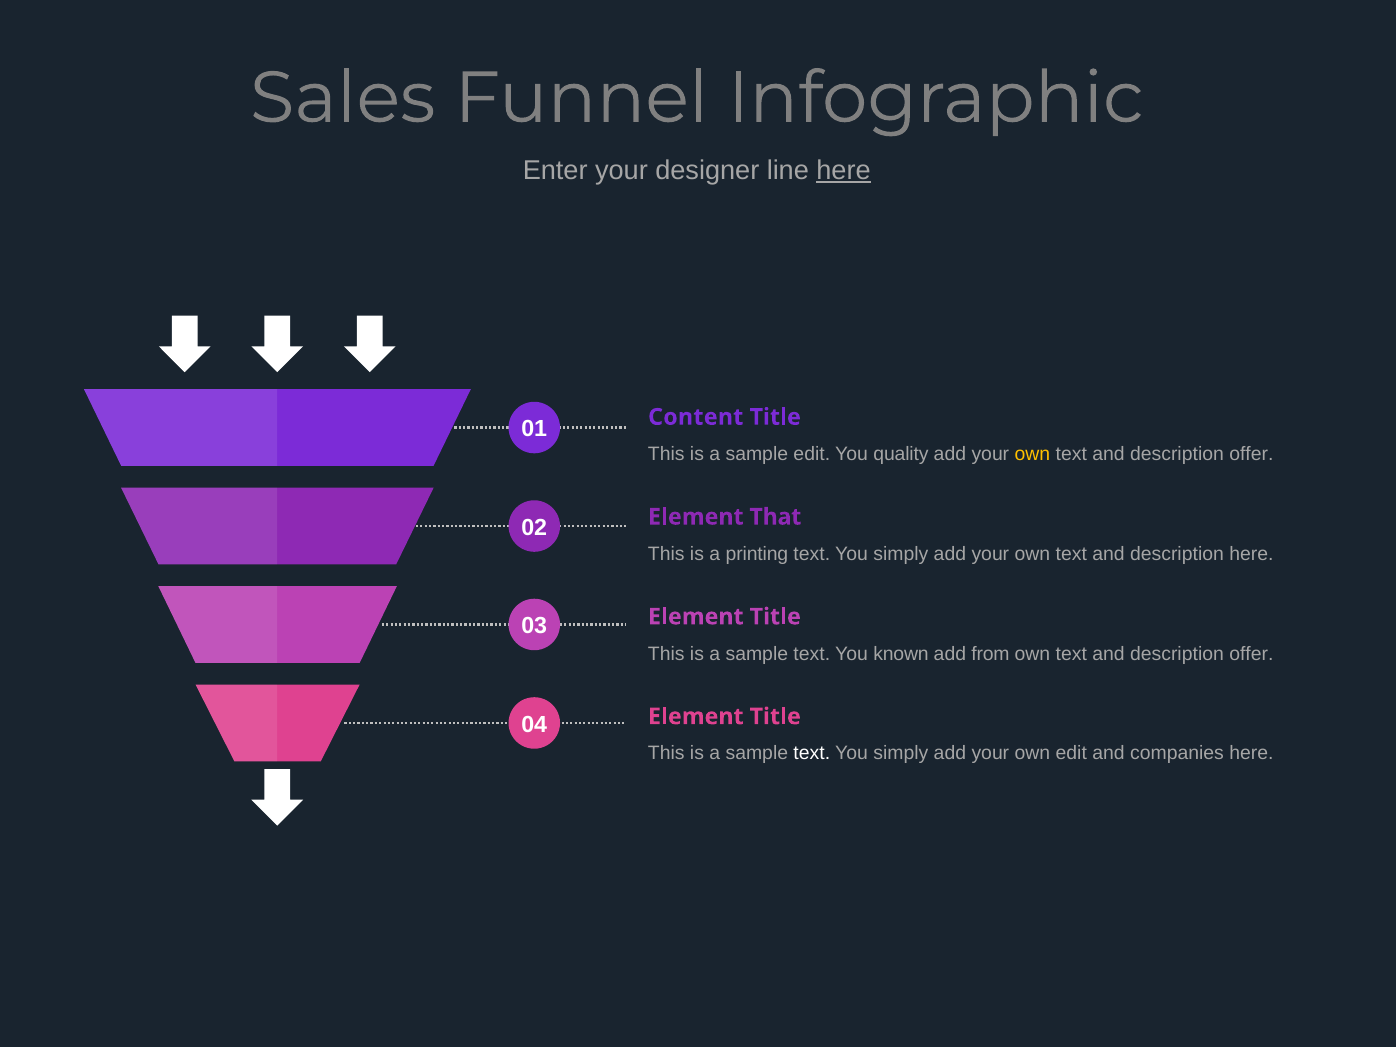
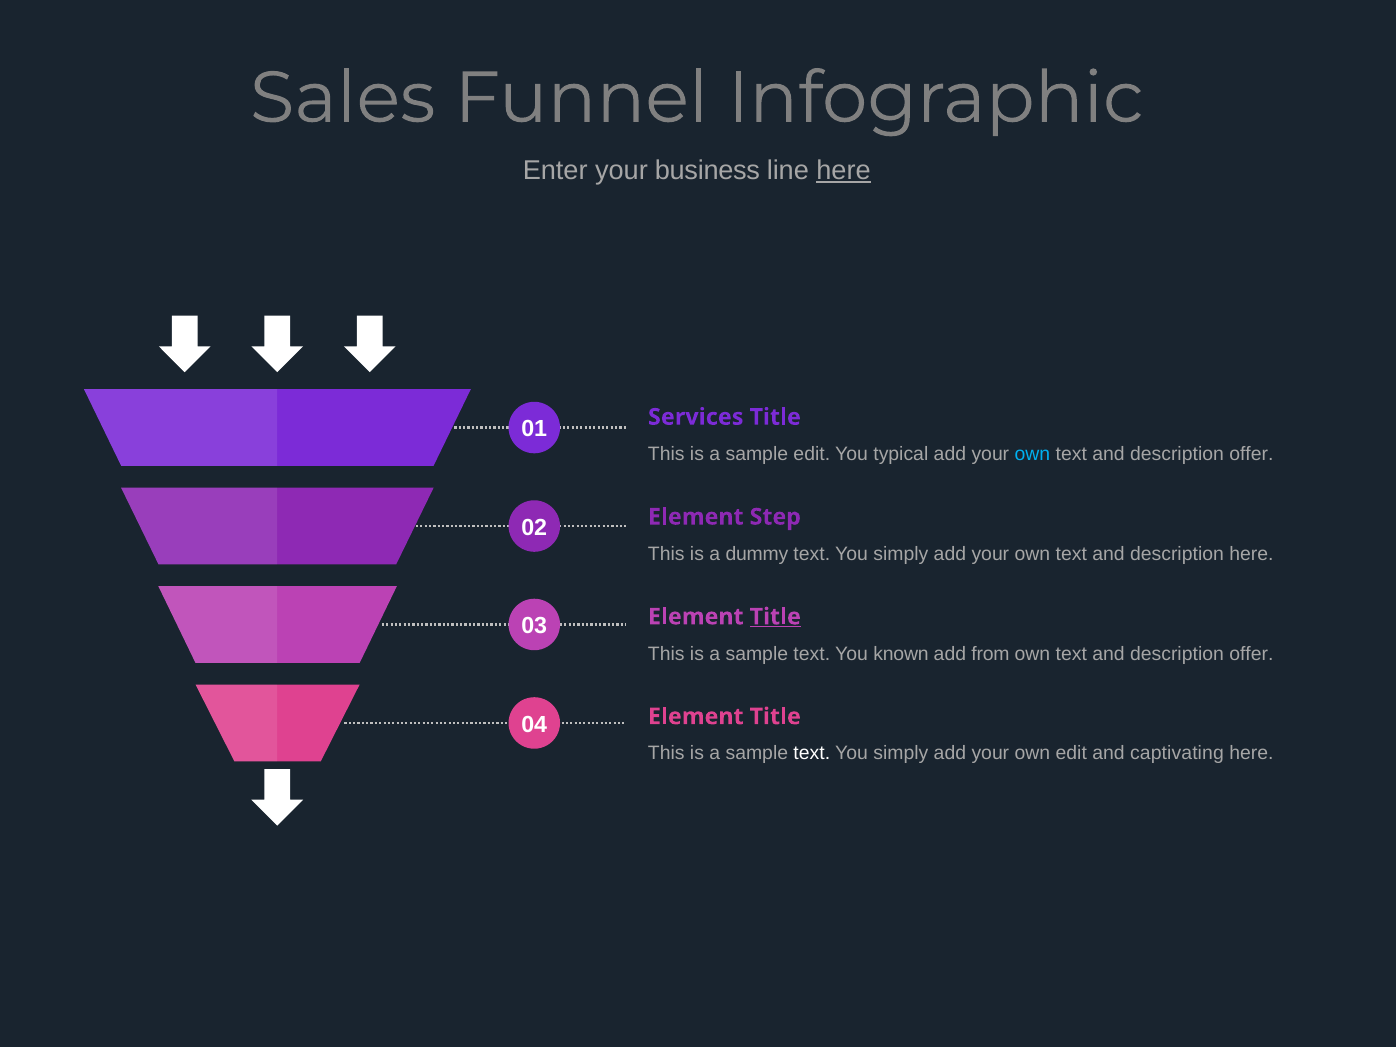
designer: designer -> business (707, 170)
Content: Content -> Services (696, 417)
quality: quality -> typical (901, 454)
own colour: yellow -> light blue (1032, 454)
That: That -> Step (775, 517)
printing: printing -> dummy (757, 554)
Title underline: none -> present (775, 617)
companies: companies -> captivating (1177, 753)
